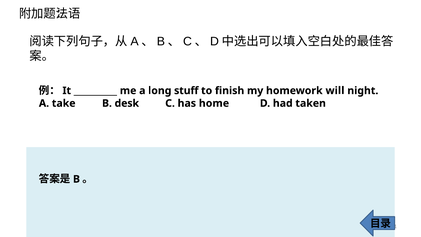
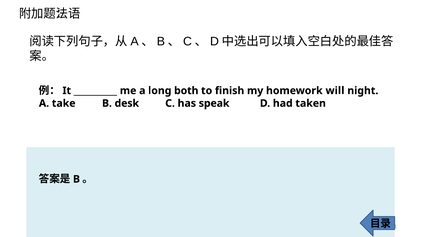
stuff: stuff -> both (186, 91)
home: home -> speak (214, 103)
